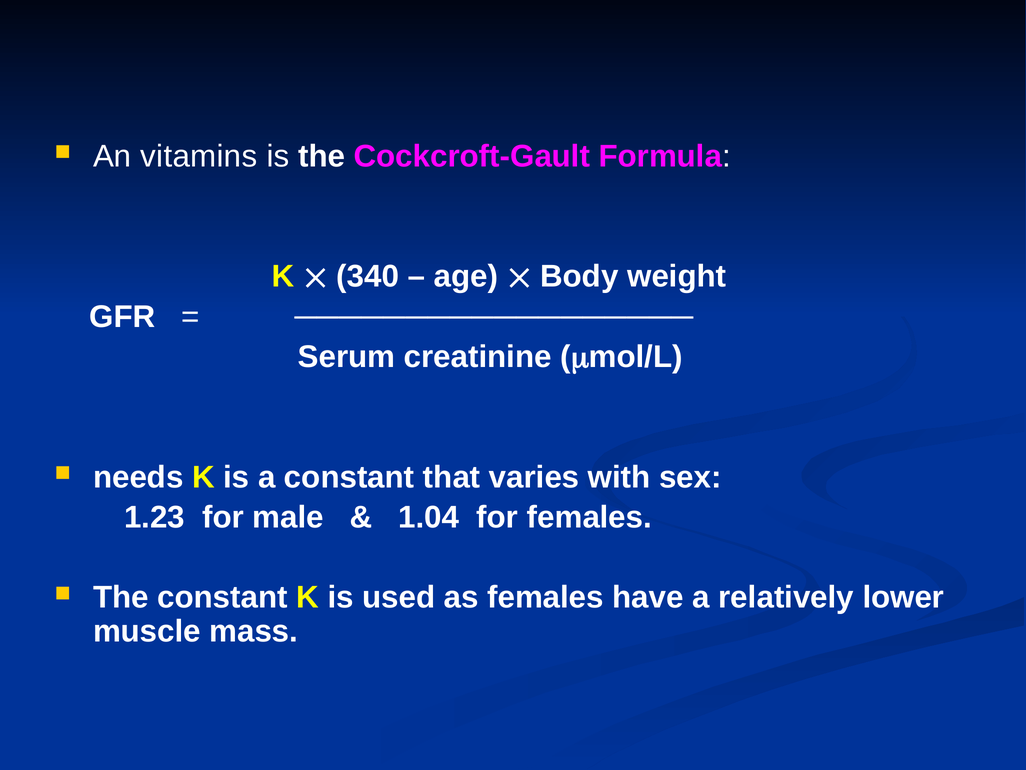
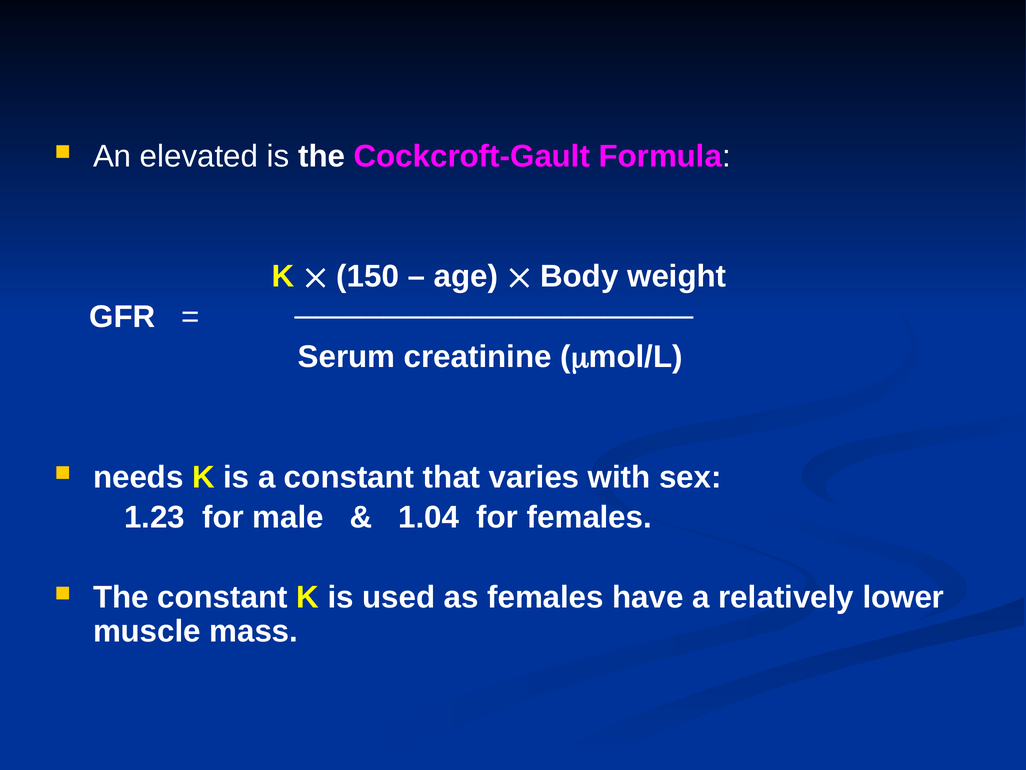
vitamins: vitamins -> elevated (199, 156)
340: 340 -> 150 (368, 276)
